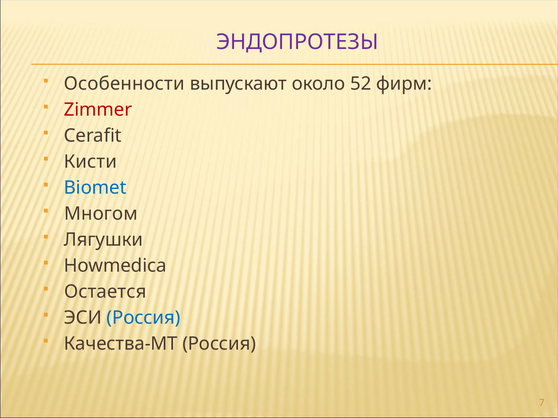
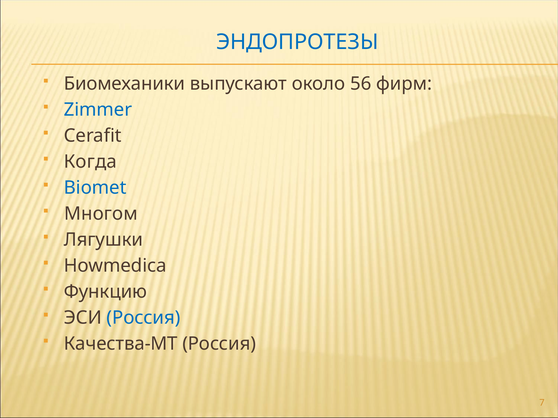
ЭНДОПРОТЕЗЫ colour: purple -> blue (297, 42)
Особенности: Особенности -> Биомеханики (124, 84)
52: 52 -> 56 (361, 84)
Zimmer colour: red -> blue (98, 110)
Кисти: Кисти -> Когда (90, 162)
Остается: Остается -> Функцию (105, 292)
